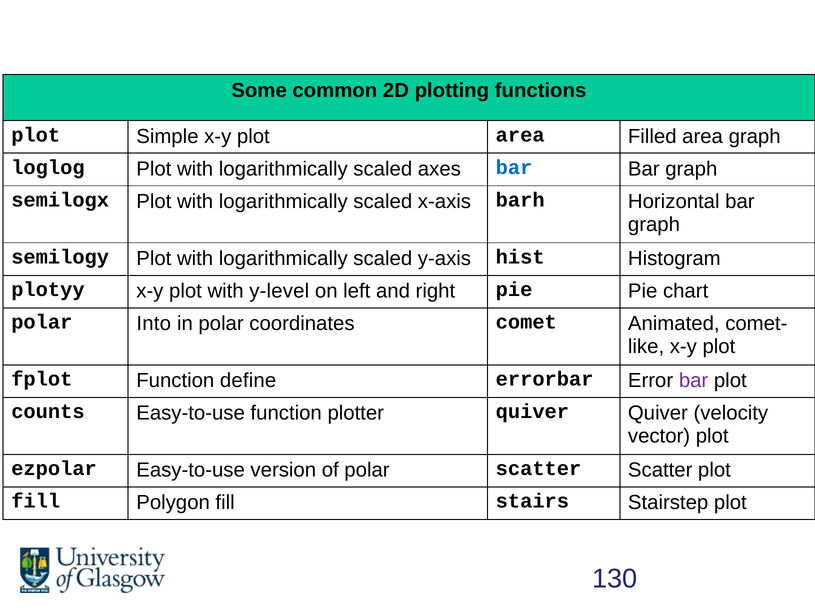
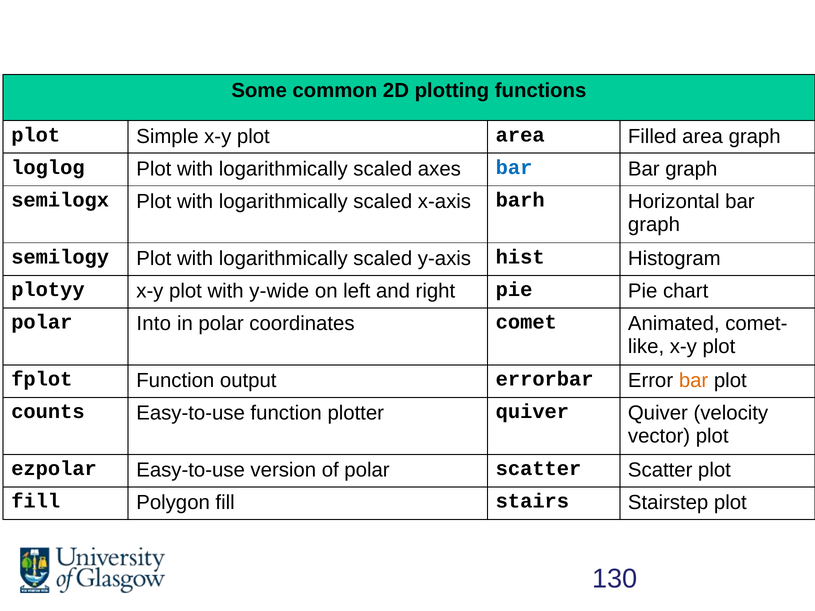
y-level: y-level -> y-wide (279, 291)
define: define -> output (248, 381)
bar colour: purple -> orange (694, 381)
